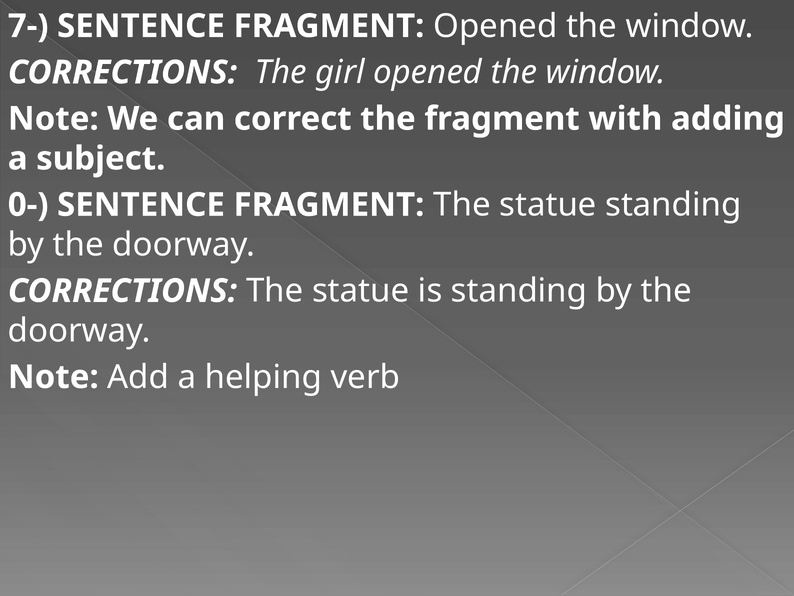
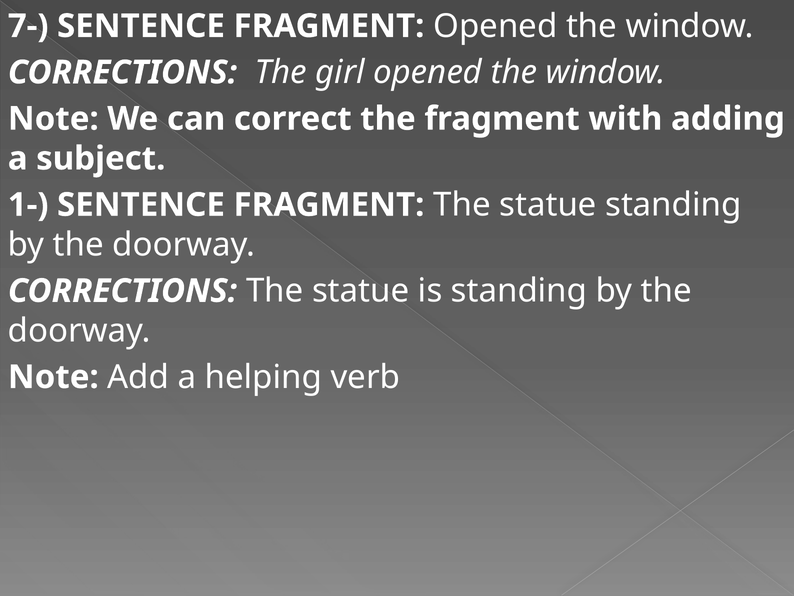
0-: 0- -> 1- (28, 205)
